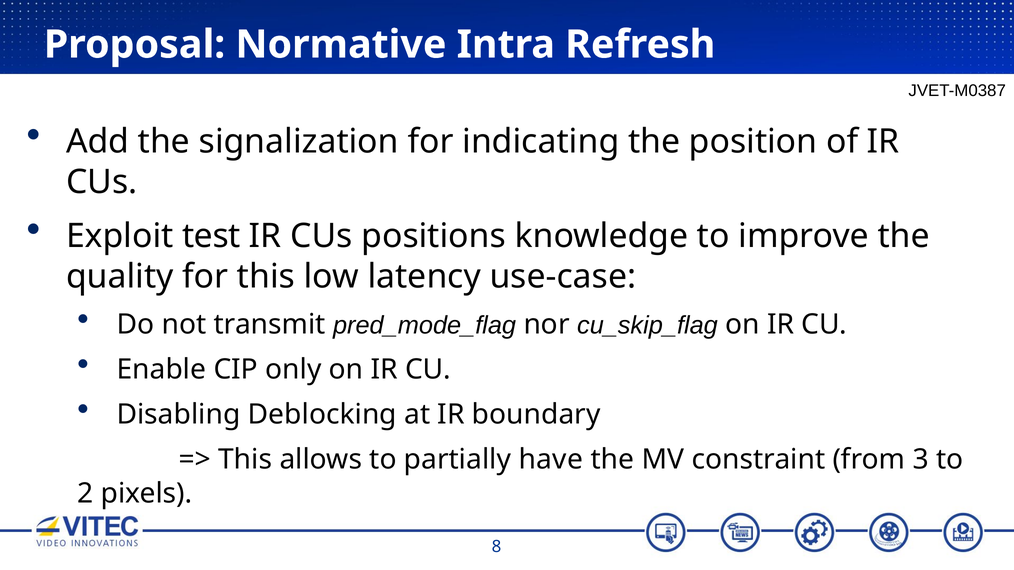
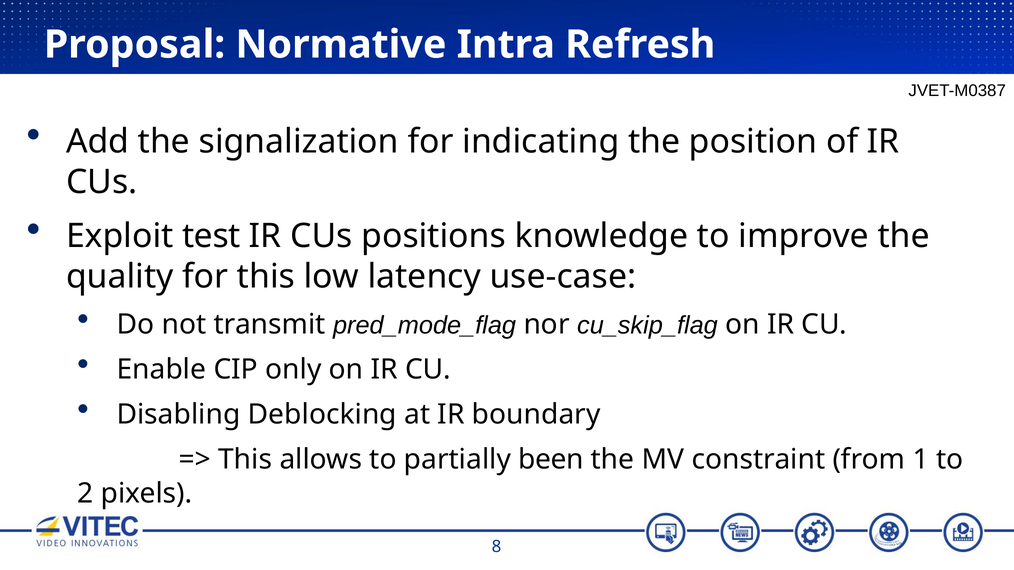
have: have -> been (551, 460)
3: 3 -> 1 (921, 460)
